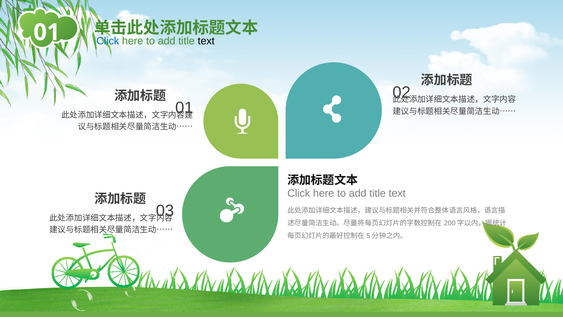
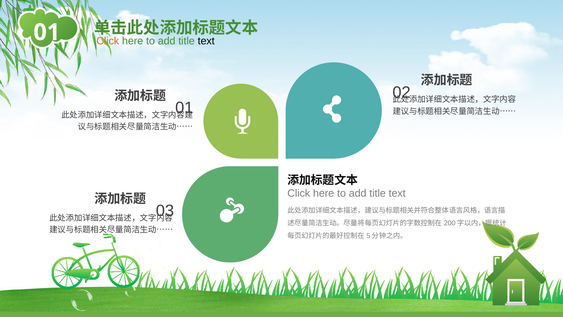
Click colour: blue -> orange (108, 41)
